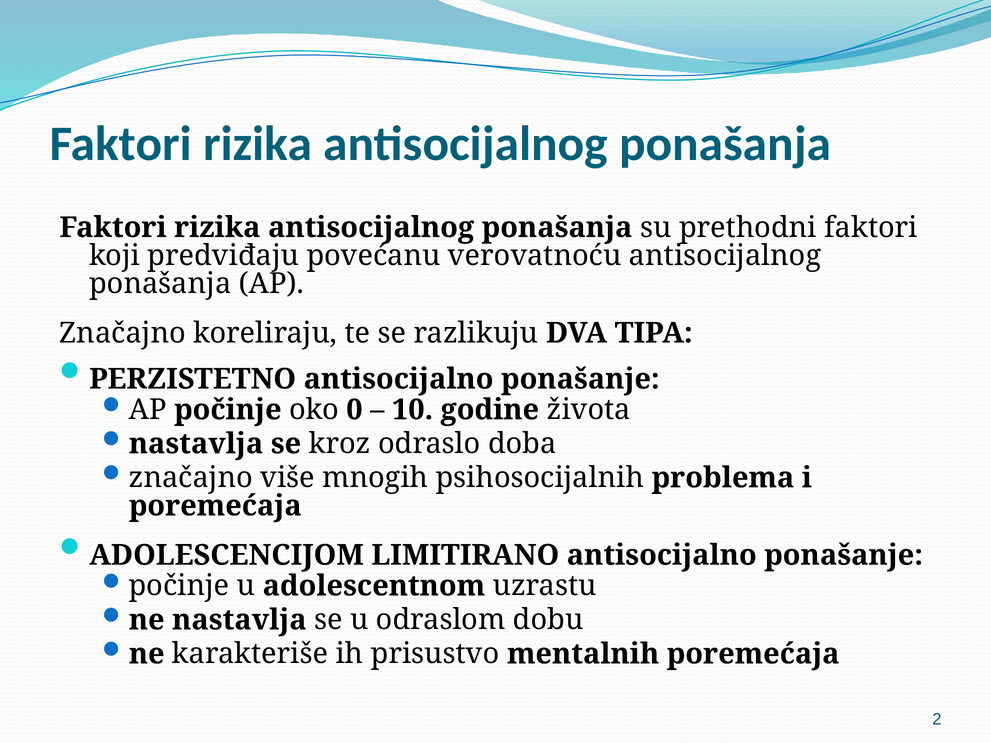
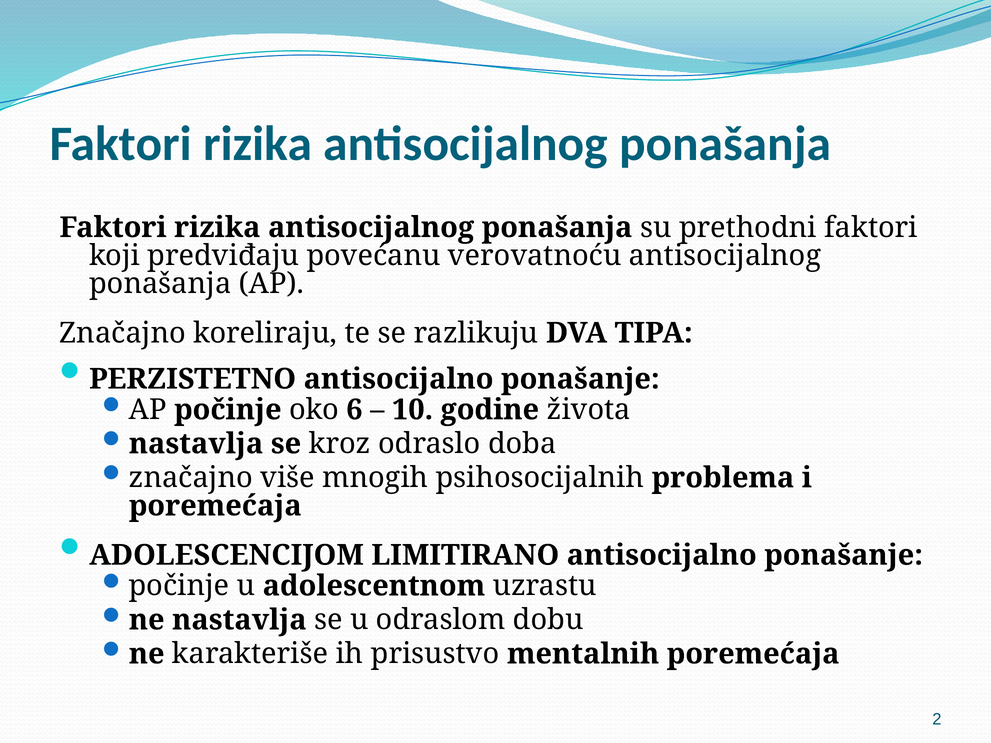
0: 0 -> 6 (354, 410)
